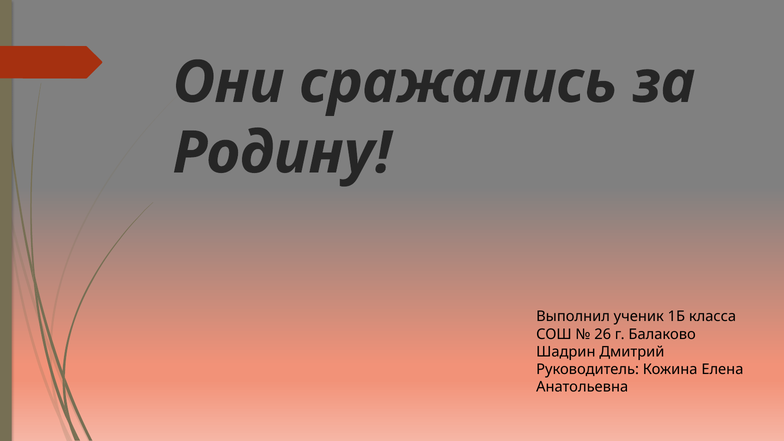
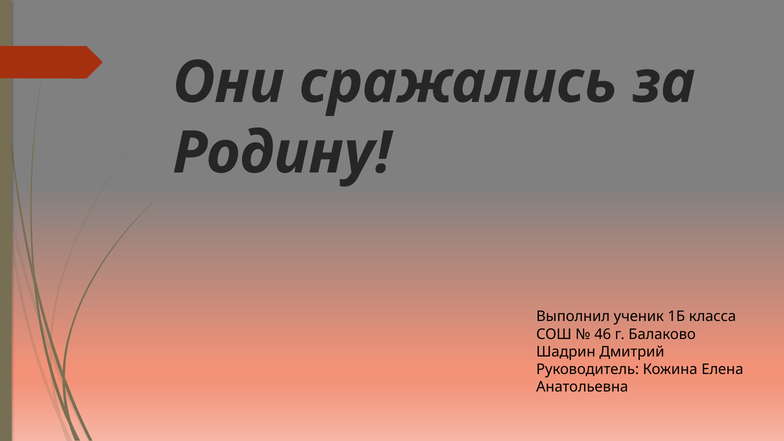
26: 26 -> 46 (603, 334)
